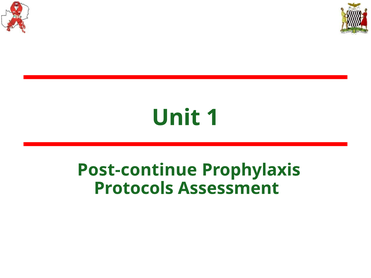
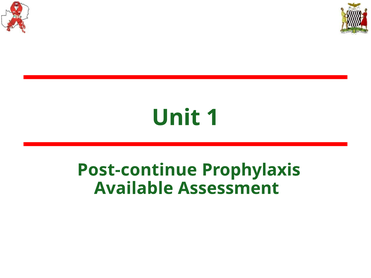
Protocols: Protocols -> Available (134, 188)
